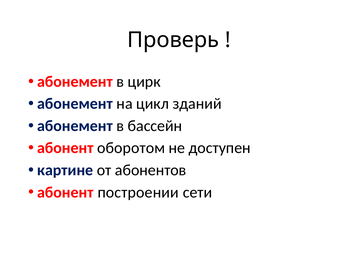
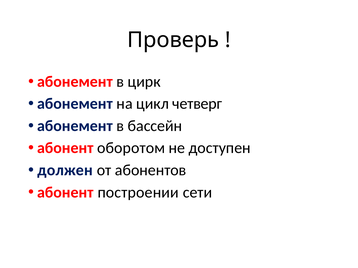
зданий: зданий -> четверг (197, 104)
картине: картине -> должен (65, 170)
